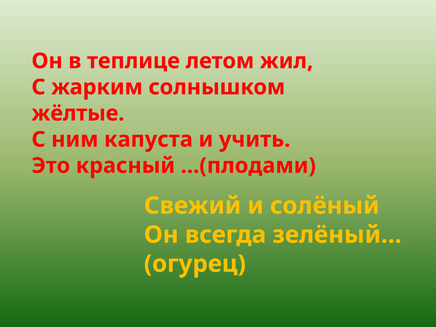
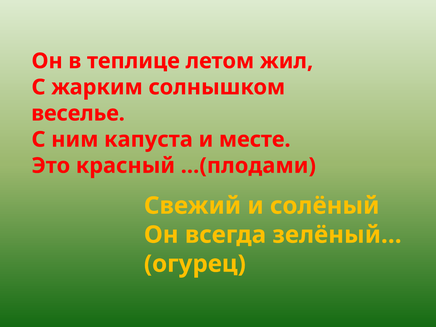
жёлтые: жёлтые -> веселье (78, 113)
учить: учить -> месте (255, 140)
